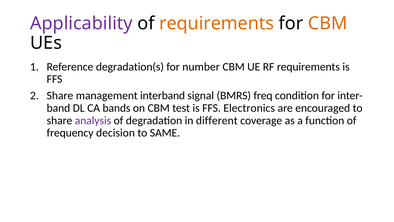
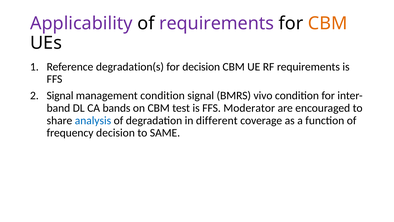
requirements colour: orange -> purple (217, 23)
for number: number -> decision (201, 67)
Share: Share -> Signal (60, 95)
management interband: interband -> condition (162, 95)
freq: freq -> vivo (263, 95)
Electronics: Electronics -> Moderator (249, 108)
analysis colour: purple -> blue (93, 120)
